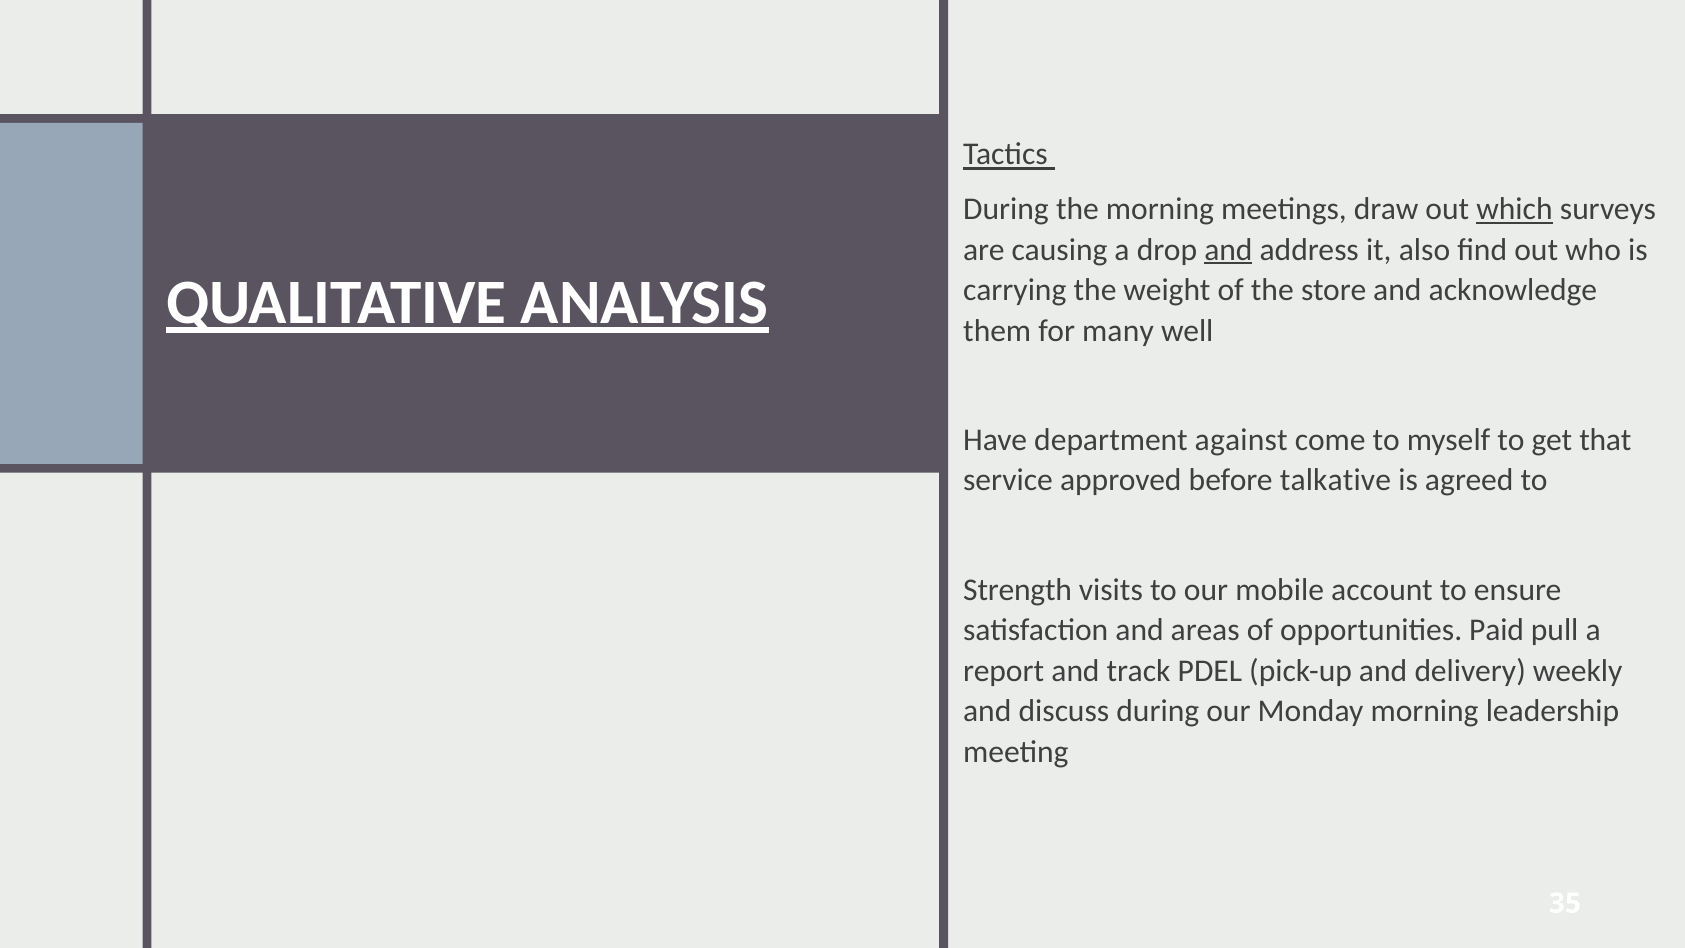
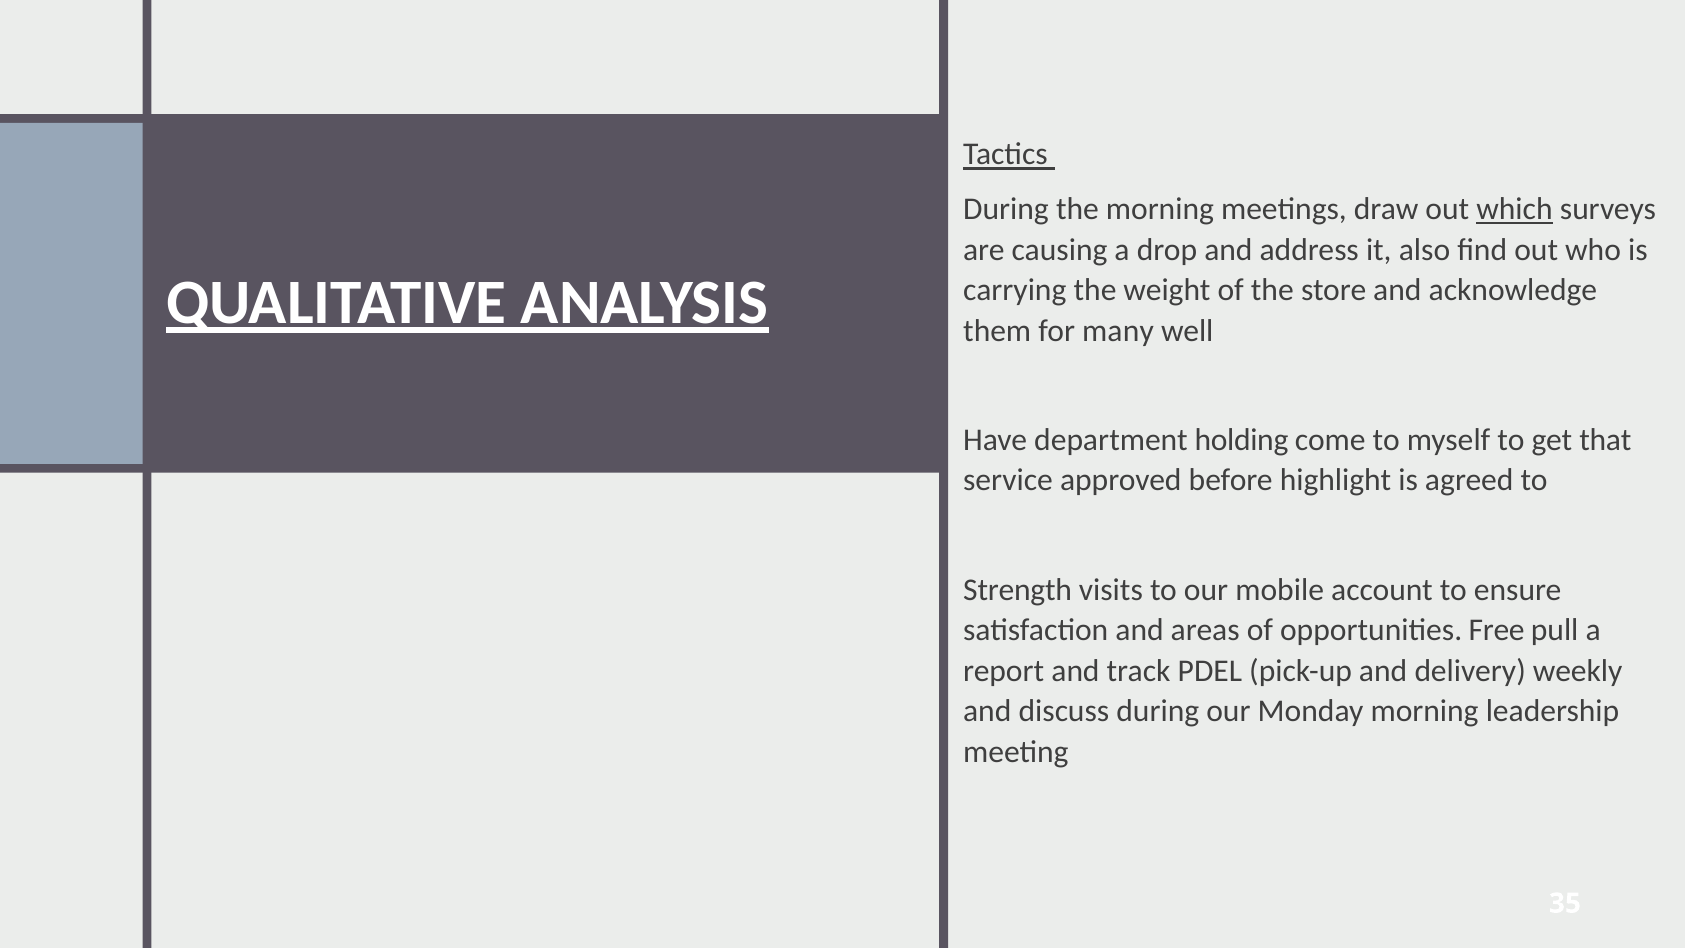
and underline: present -> none (1228, 250)
against: against -> holding (1241, 440)
talkative: talkative -> highlight (1336, 480)
Paid: Paid -> Free (1497, 630)
